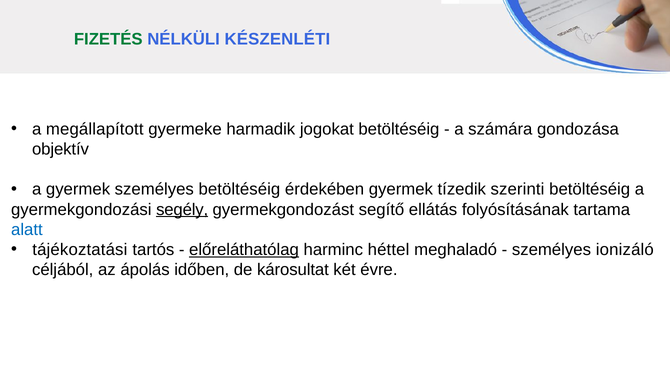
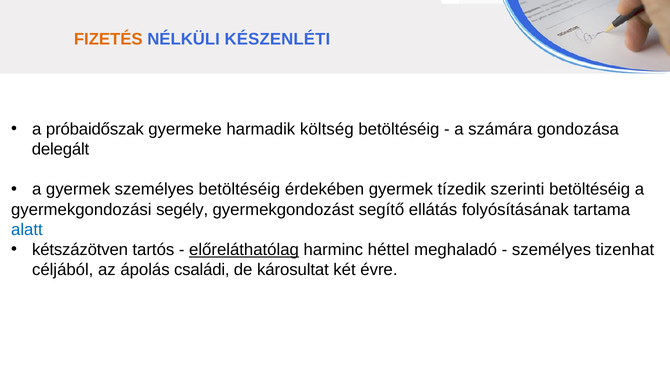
FIZETÉS colour: green -> orange (108, 39)
megállapított: megállapított -> próbaidőszak (95, 129)
jogokat: jogokat -> költség (327, 129)
objektív: objektív -> delegált (60, 149)
segély underline: present -> none (182, 209)
tájékoztatási: tájékoztatási -> kétszázötven (80, 250)
ionizáló: ionizáló -> tizenhat (625, 250)
időben: időben -> családi (202, 270)
